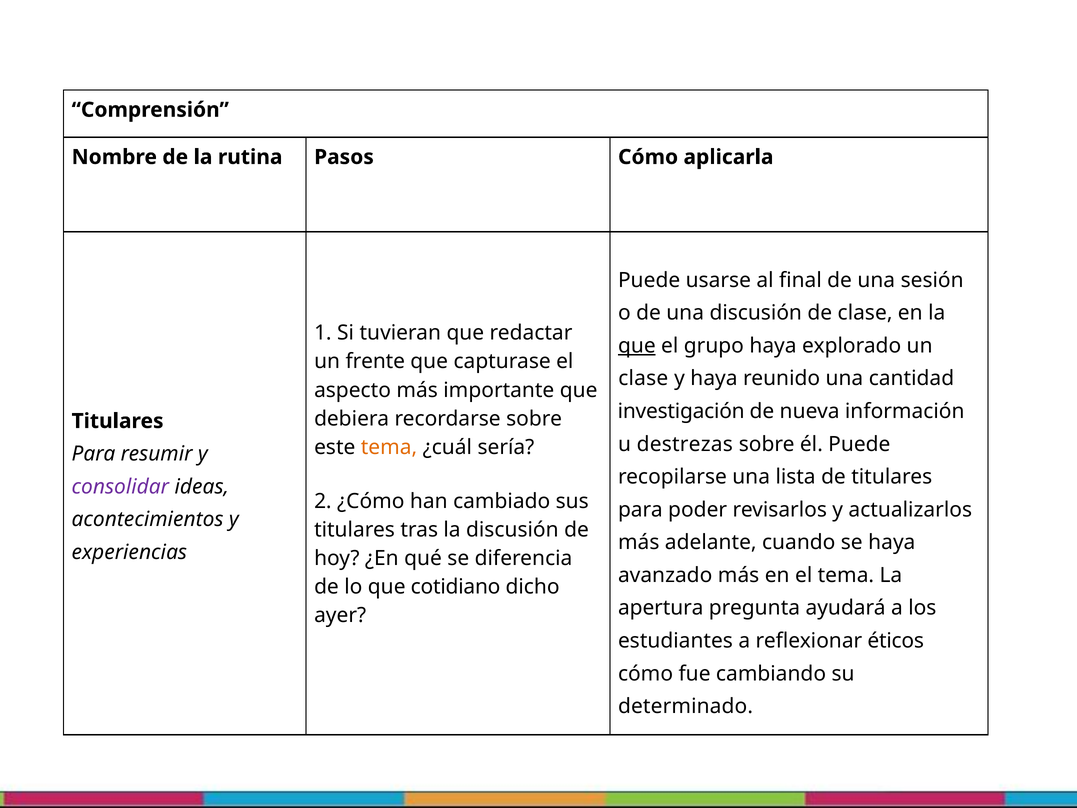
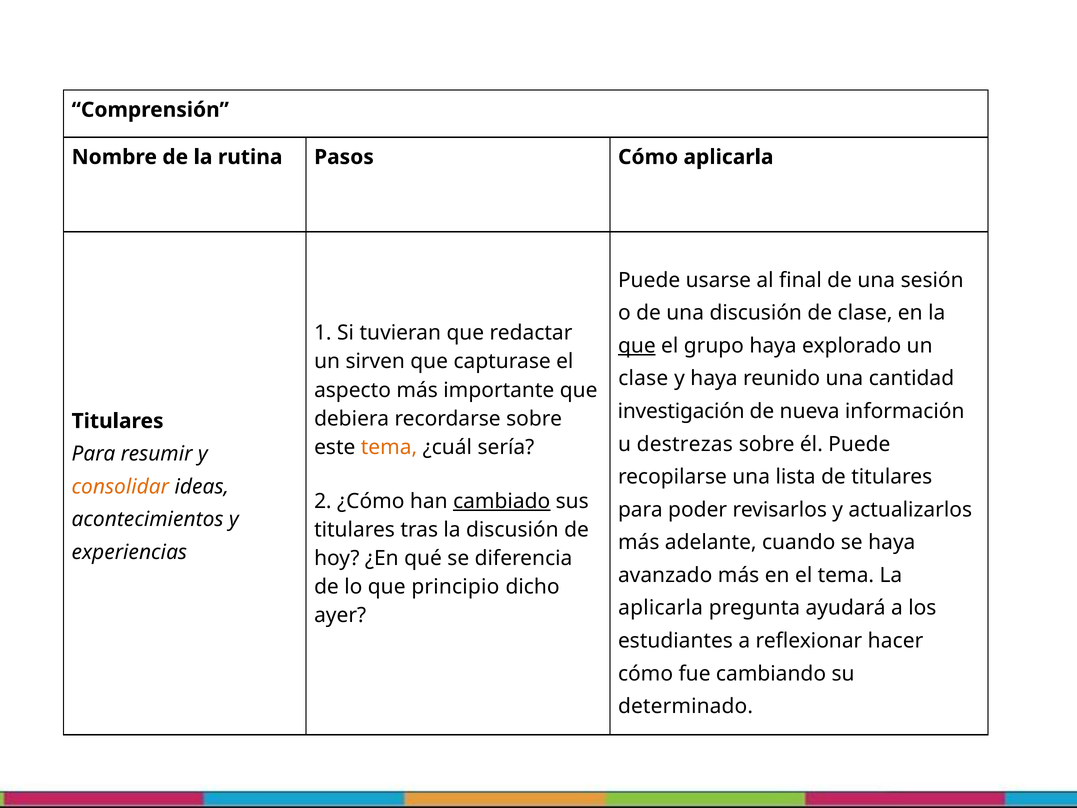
frente: frente -> sirven (375, 361)
consolidar colour: purple -> orange (120, 487)
cambiado underline: none -> present (502, 501)
cotidiano: cotidiano -> principio (455, 587)
apertura: apertura -> aplicarla (661, 608)
éticos: éticos -> hacer (896, 641)
